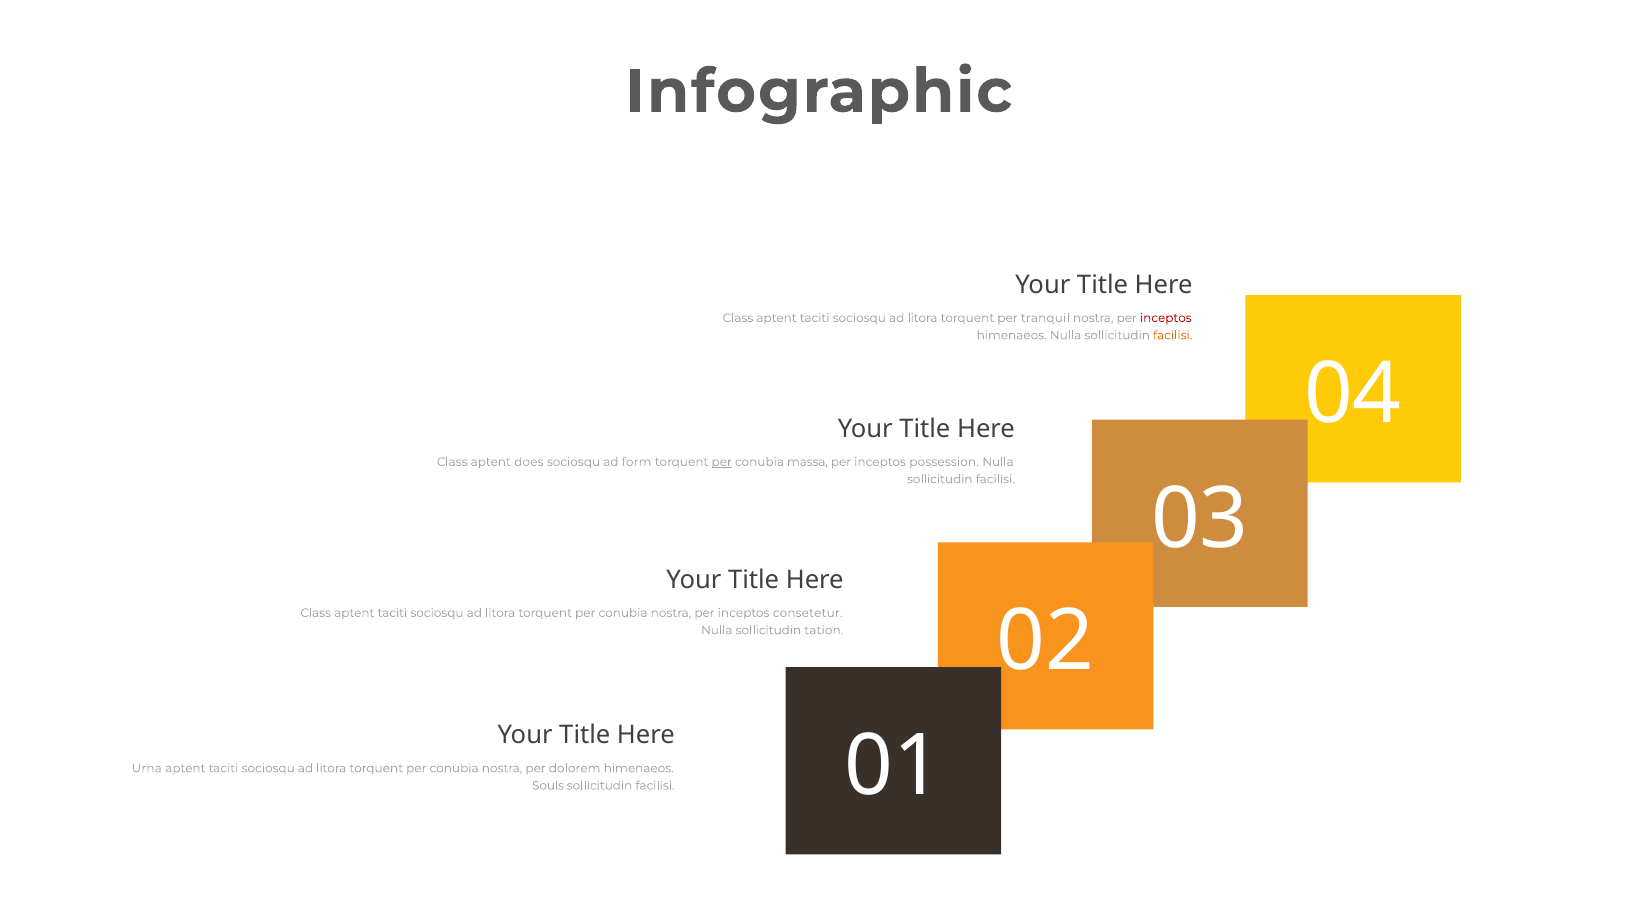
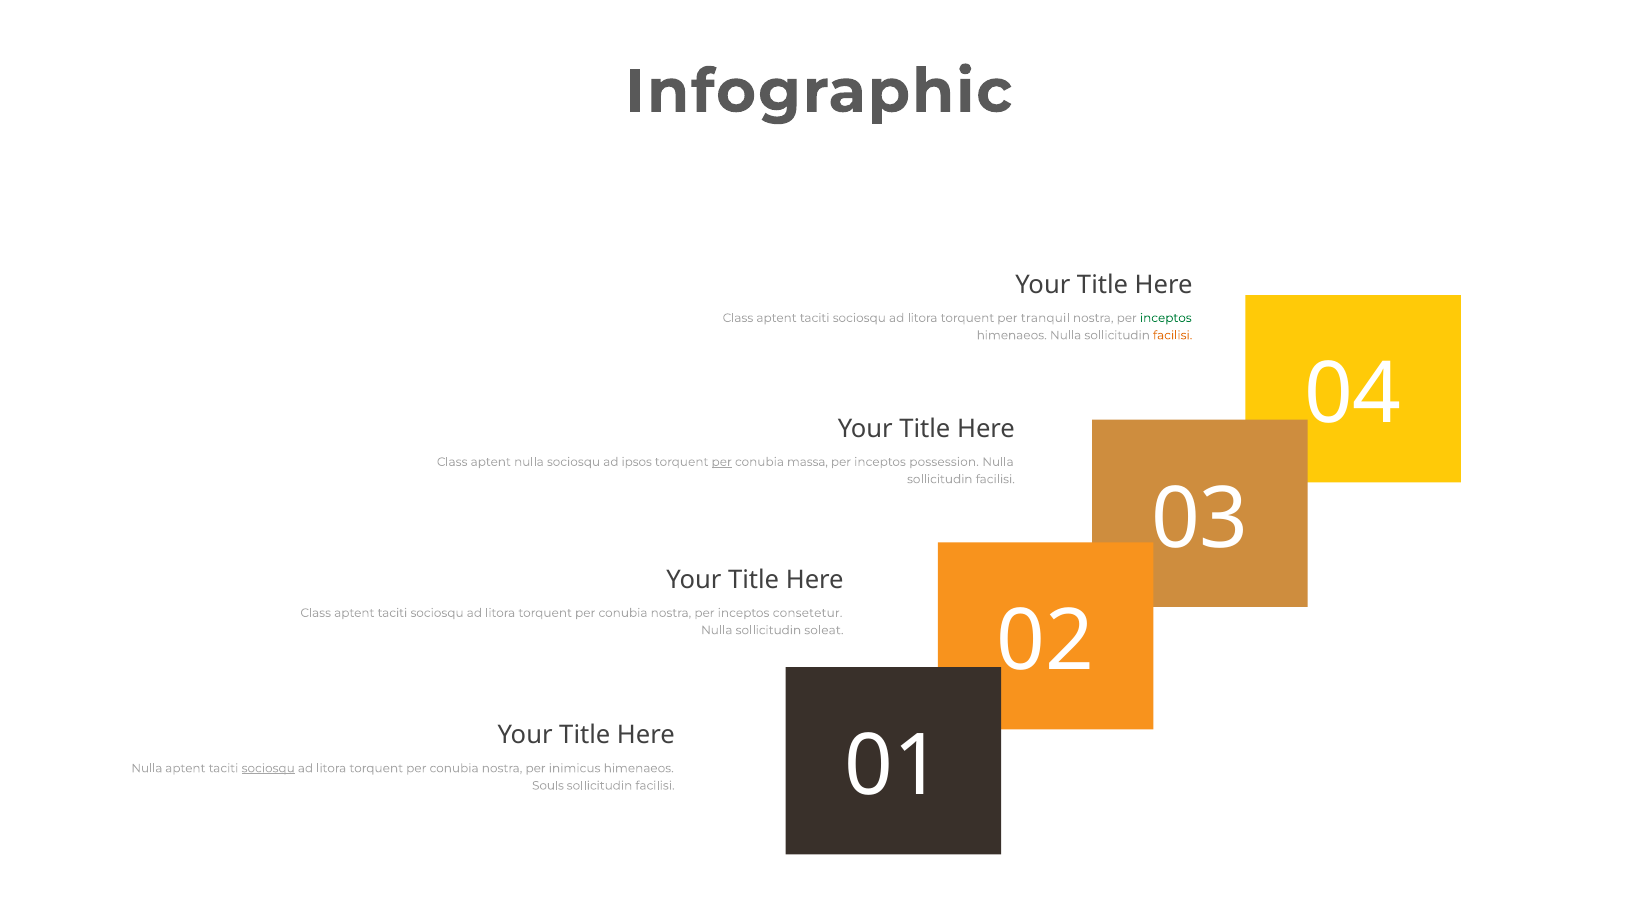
inceptos colour: red -> green (1166, 318)
aptent does: does -> nulla (529, 462)
form: form -> ipsos (637, 462)
tation: tation -> soleat (824, 630)
Urna: Urna -> Nulla (147, 768)
sociosqu underline: none -> present (268, 768)
dolorem: dolorem -> inimicus (575, 768)
